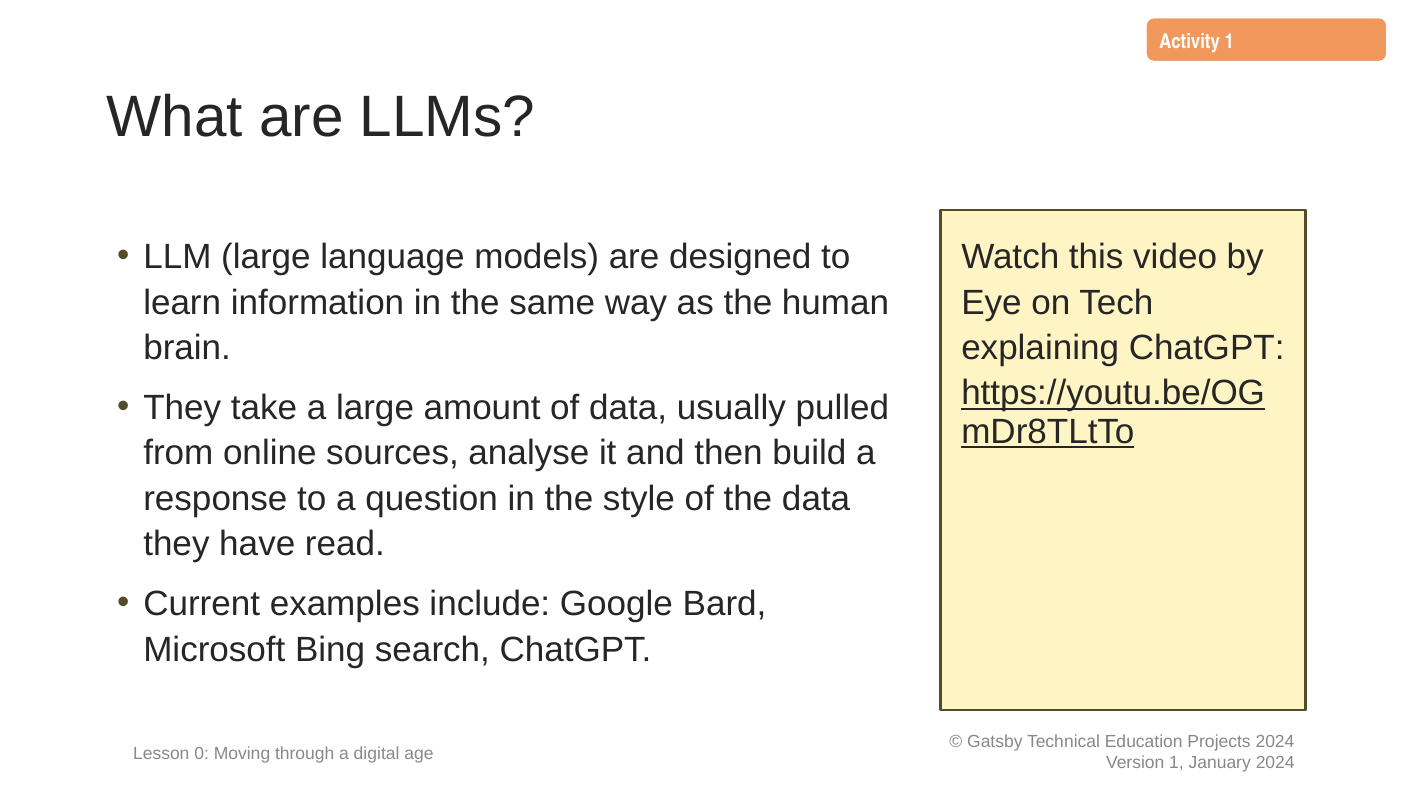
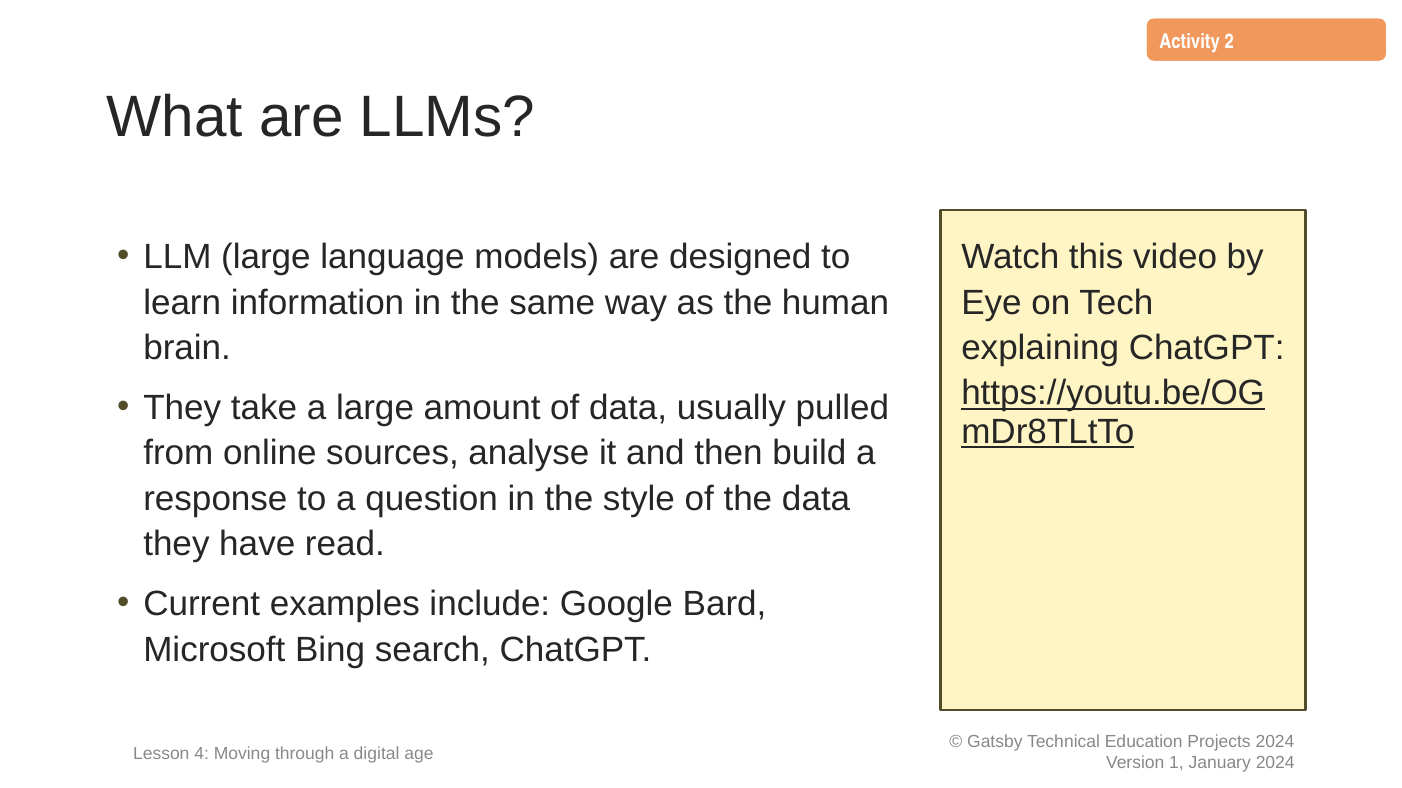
Activity 1: 1 -> 2 (1229, 42)
0: 0 -> 4 (202, 754)
